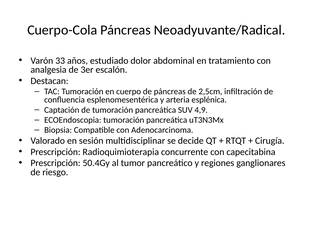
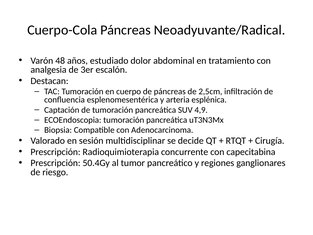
33: 33 -> 48 (60, 61)
